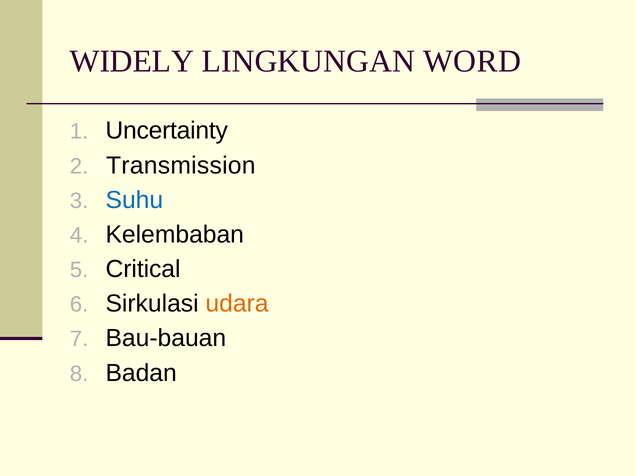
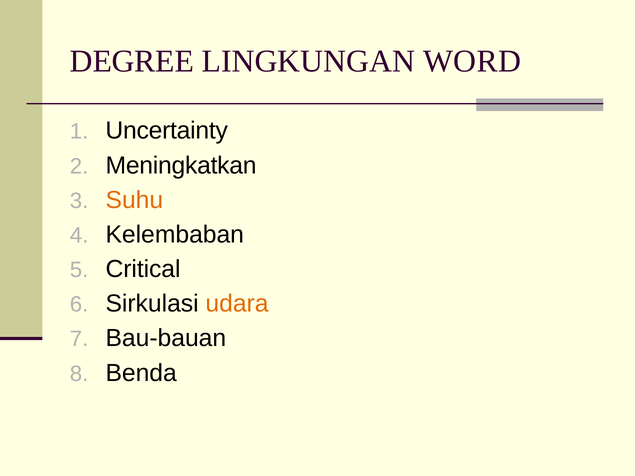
WIDELY: WIDELY -> DEGREE (132, 61)
Transmission: Transmission -> Meningkatkan (181, 165)
Suhu colour: blue -> orange (134, 200)
Badan: Badan -> Benda (141, 373)
